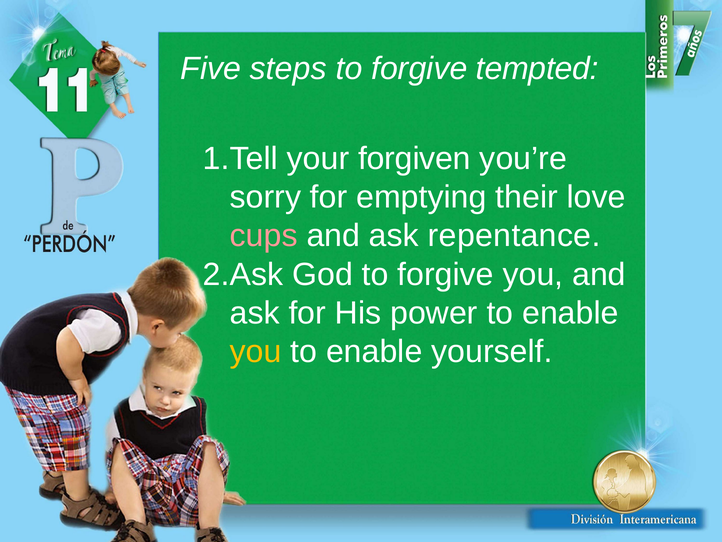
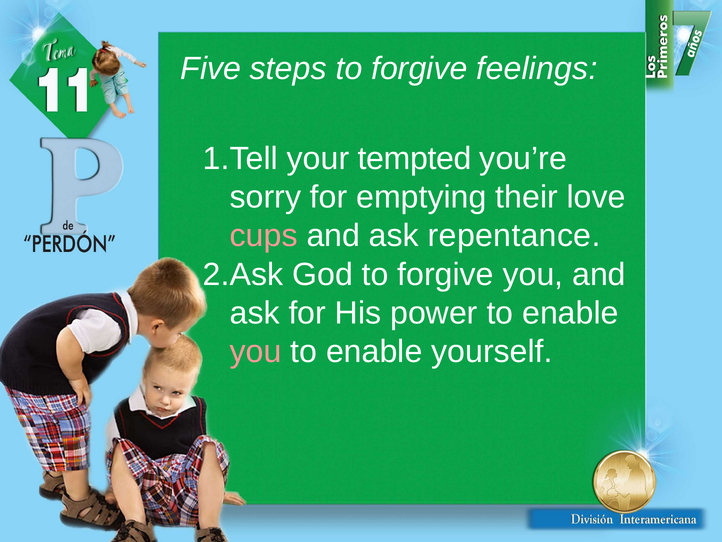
tempted: tempted -> feelings (537, 68)
forgiven: forgiven -> tempted (415, 159)
you colour: yellow -> pink (256, 351)
